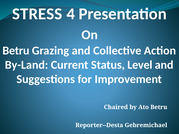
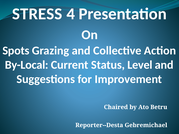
Betru: Betru -> Spots (16, 51)
By-Land: By-Land -> By-Local (27, 65)
